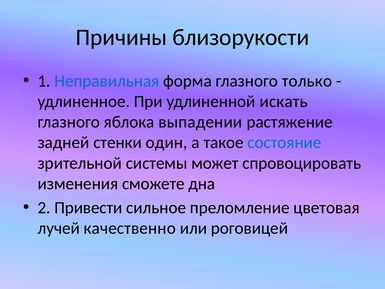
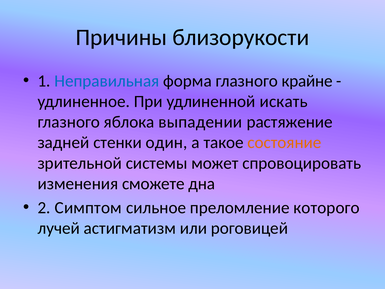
только: только -> крайне (307, 81)
состояние colour: blue -> orange (284, 142)
Привести: Привести -> Симптом (88, 208)
цветовая: цветовая -> которого (327, 208)
качественно: качественно -> астигматизм (130, 228)
